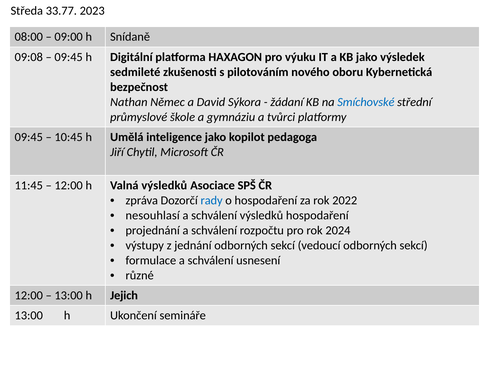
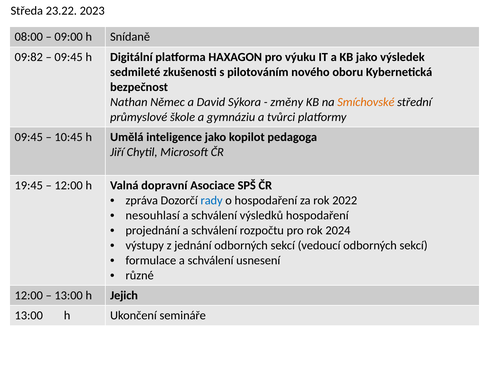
33.77: 33.77 -> 23.22 (61, 11)
09:08: 09:08 -> 09:82 (29, 57)
žádaní: žádaní -> změny (287, 102)
Smíchovské colour: blue -> orange (366, 102)
11:45: 11:45 -> 19:45 (29, 186)
Valná výsledků: výsledků -> dopravní (164, 186)
